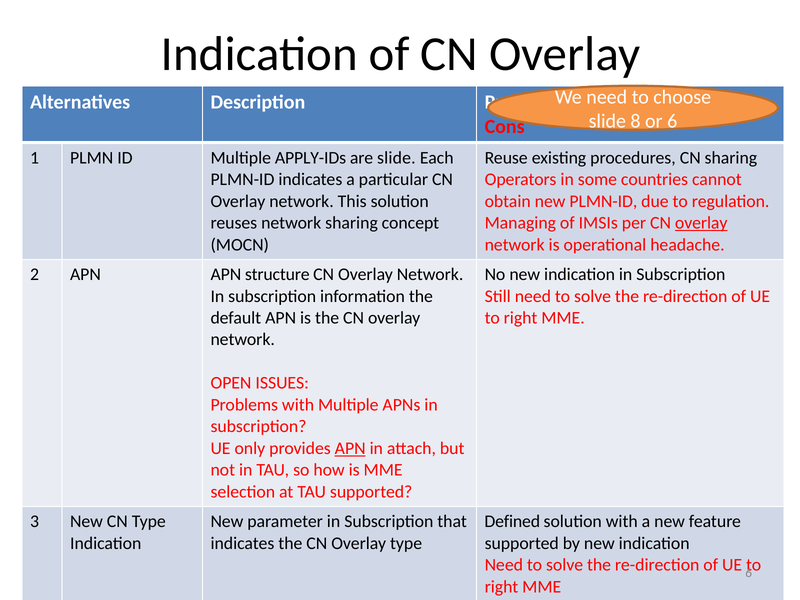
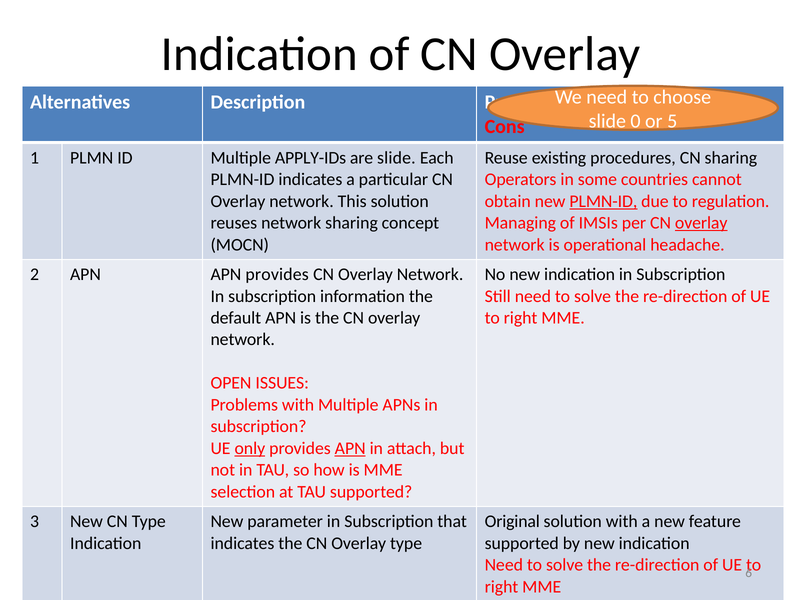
8: 8 -> 0 (636, 121)
or 6: 6 -> 5 (672, 121)
PLMN-ID underline: none -> present (603, 201)
APN structure: structure -> provides (277, 274)
only underline: none -> present (250, 448)
Defined: Defined -> Original (512, 522)
